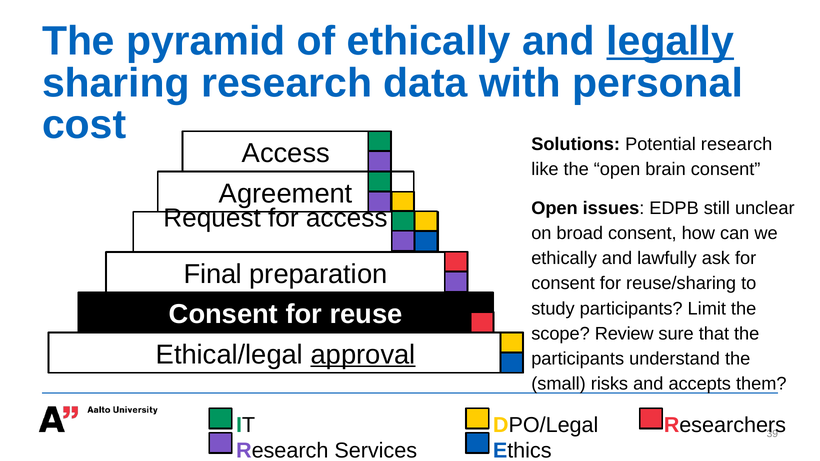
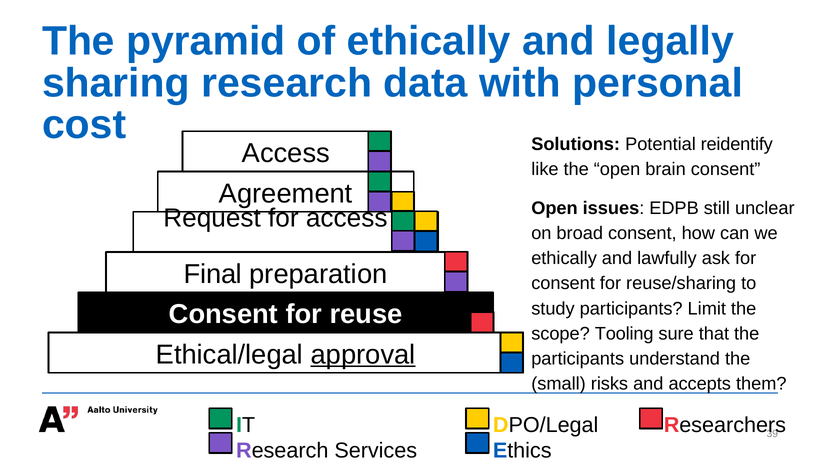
legally underline: present -> none (670, 41)
Potential research: research -> reidentify (737, 144)
Review: Review -> Tooling (624, 334)
